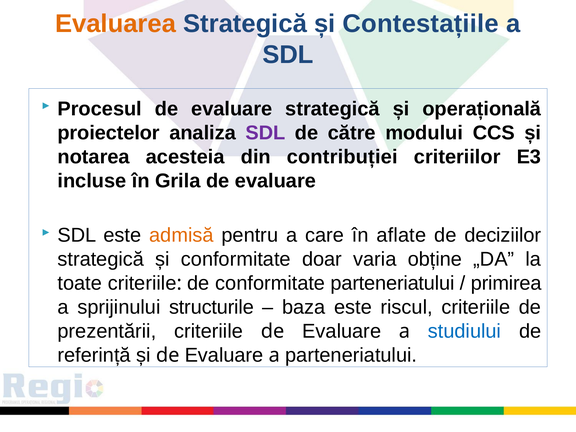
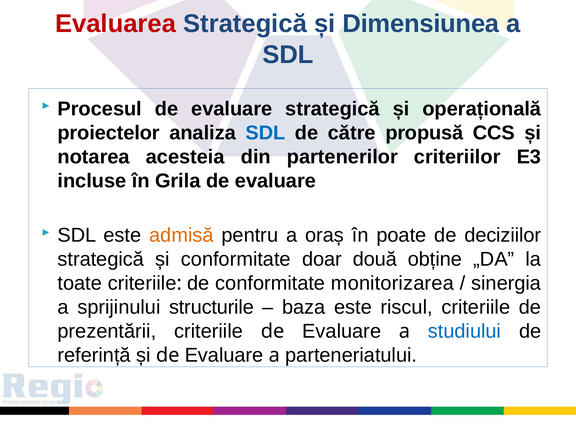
Evaluarea colour: orange -> red (116, 24)
Contestațiile: Contestațiile -> Dimensiunea (421, 24)
SDL colour: purple -> blue (266, 133)
modului: modului -> propusă (424, 133)
contribuției: contribuției -> partenerilor (342, 157)
care: care -> oraș (324, 235)
aflate: aflate -> poate (401, 235)
varia: varia -> două (375, 259)
conformitate parteneriatului: parteneriatului -> monitorizarea (392, 283)
primirea: primirea -> sinergia (506, 283)
